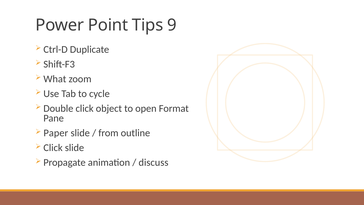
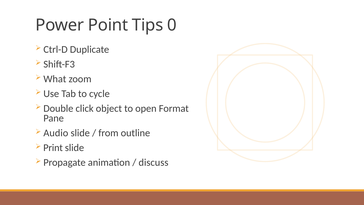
9: 9 -> 0 (172, 25)
Paper: Paper -> Audio (56, 133)
Click: Click -> Print (53, 148)
